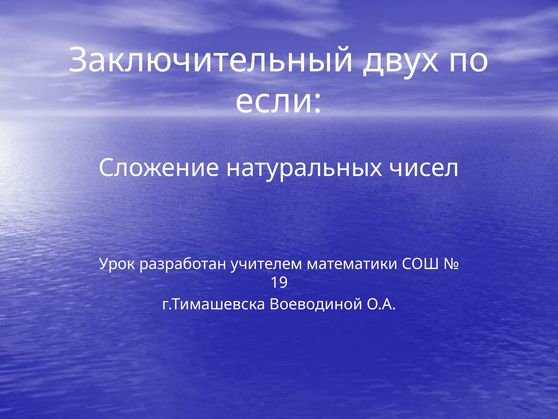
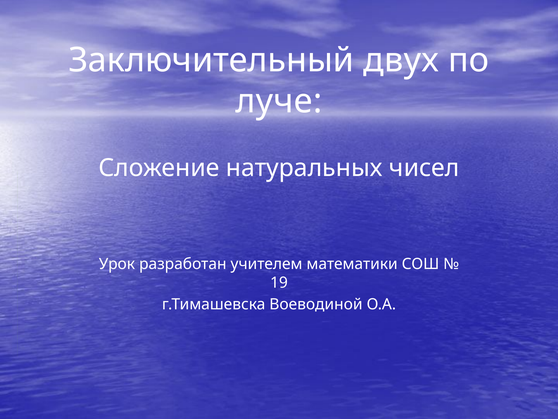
если: если -> луче (279, 101)
